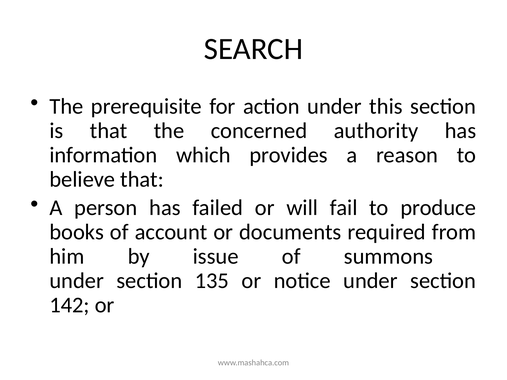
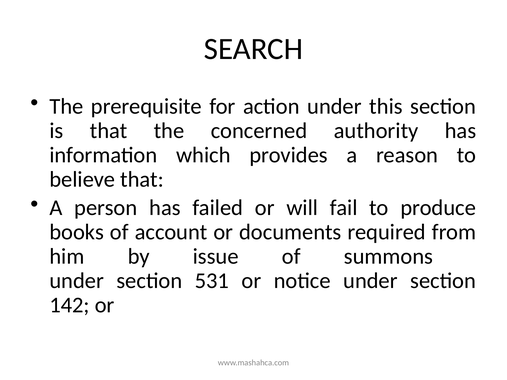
135: 135 -> 531 (212, 281)
